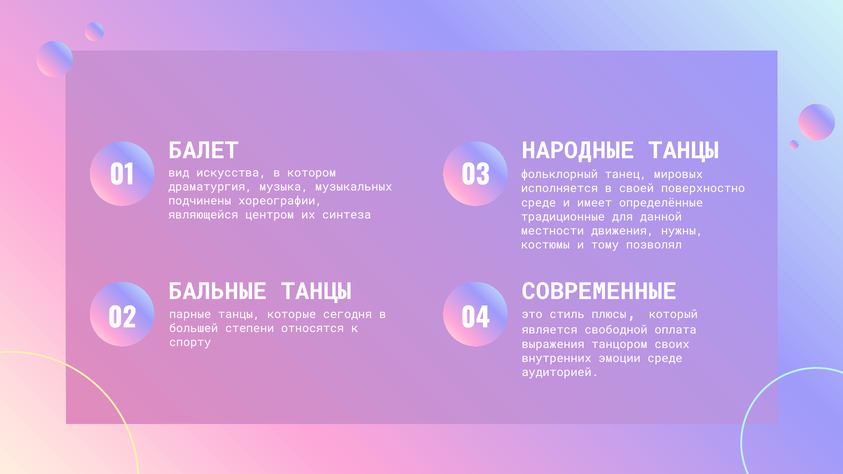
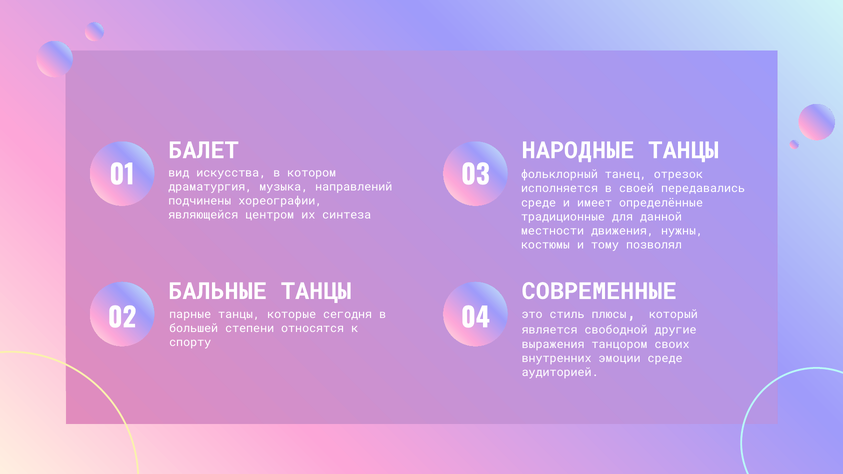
мировых: мировых -> отрезок (678, 175)
музыкальных: музыкальных -> направлений (354, 187)
поверхностно: поверхностно -> передавались (703, 189)
оплата: оплата -> другие (676, 330)
